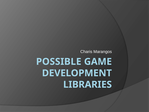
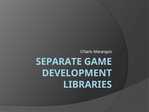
POSSIBLE: POSSIBLE -> SEPARATE (59, 61)
